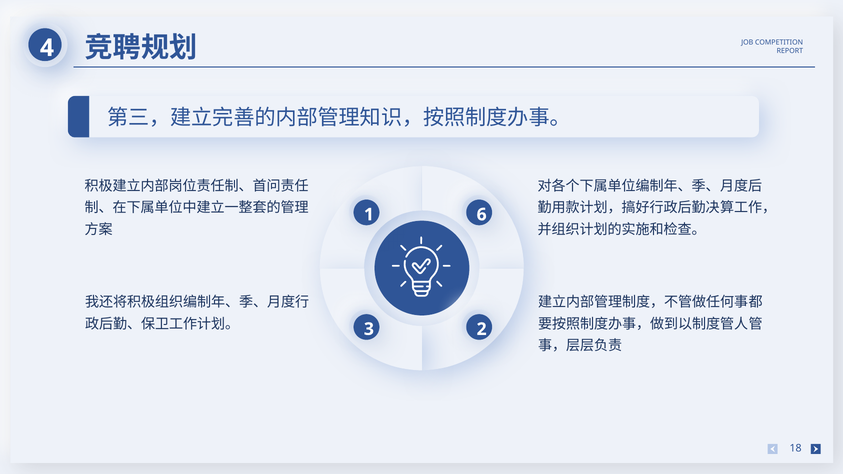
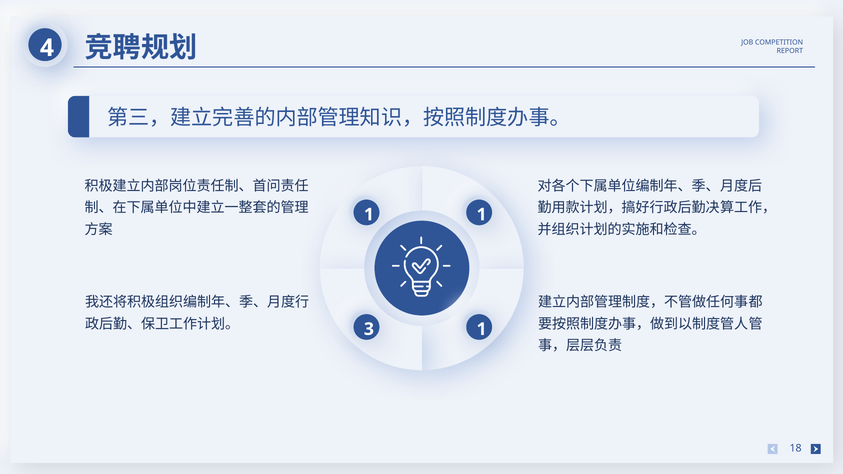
1 6: 6 -> 1 (482, 215)
3 2: 2 -> 1 (482, 329)
